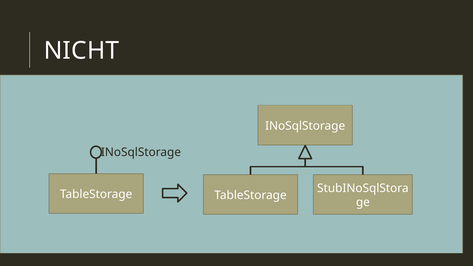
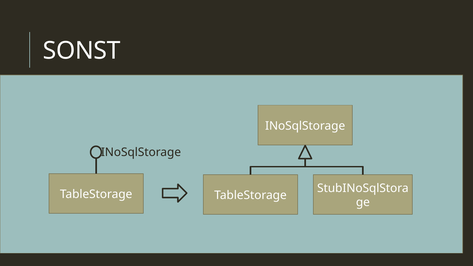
NICHT: NICHT -> SONST (82, 51)
